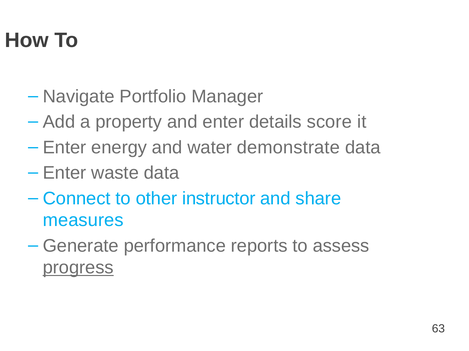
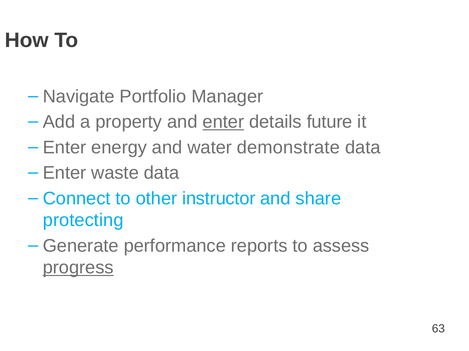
enter underline: none -> present (223, 122)
score: score -> future (330, 122)
measures: measures -> protecting (83, 221)
